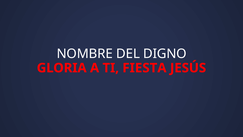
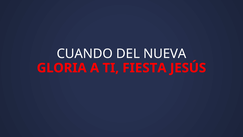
NOMBRE: NOMBRE -> CUANDO (85, 54)
DIGNO: DIGNO -> NUEVA (165, 54)
